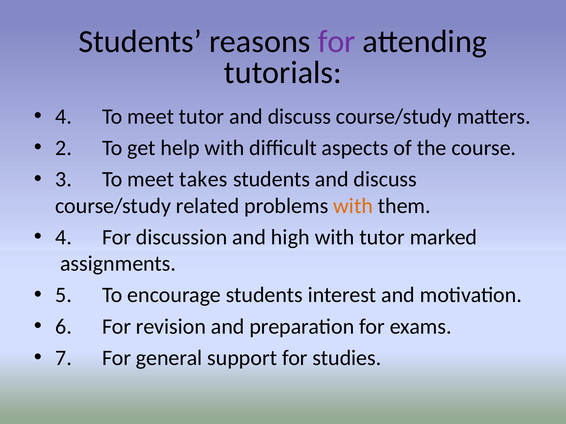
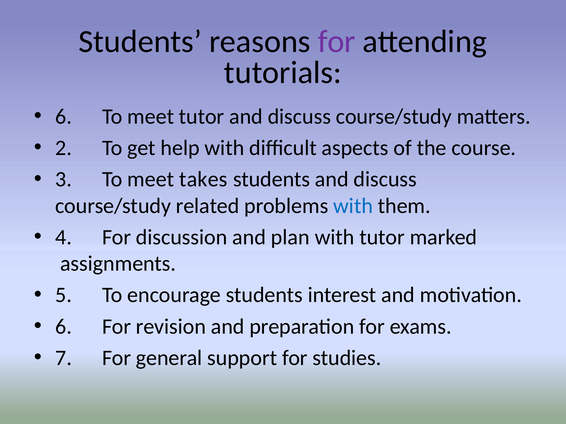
4: 4 -> 6 (64, 117)
with colour: orange -> blue (353, 206)
high: high -> plan (290, 237)
